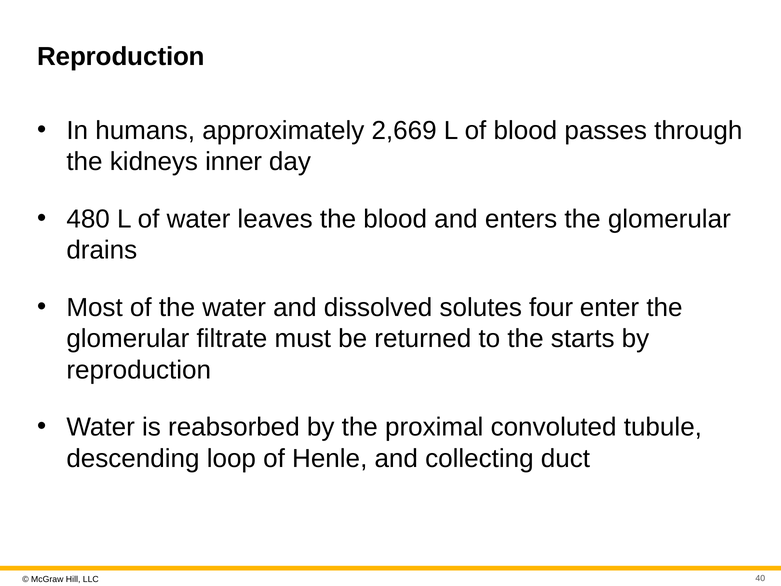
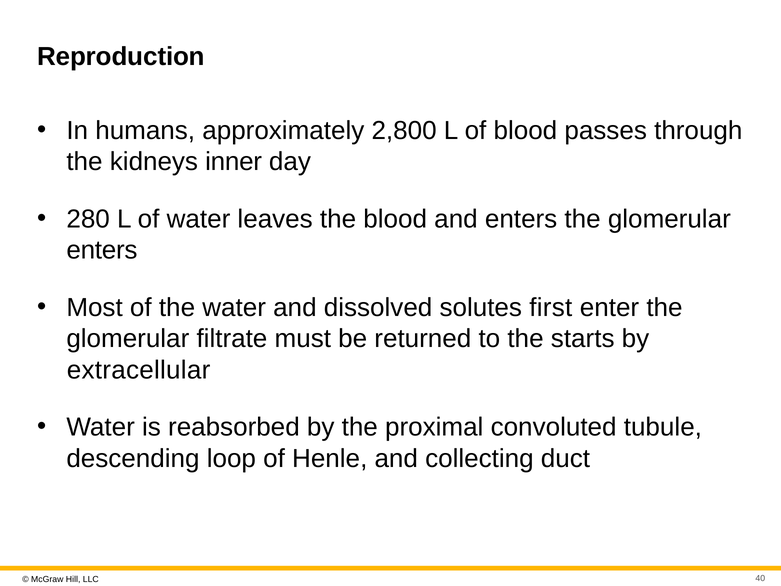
2,669: 2,669 -> 2,800 (404, 130)
480: 480 -> 280 (88, 219)
drains: drains -> enters (102, 250)
four: four -> first (551, 307)
reproduction: reproduction -> extracellular (139, 370)
